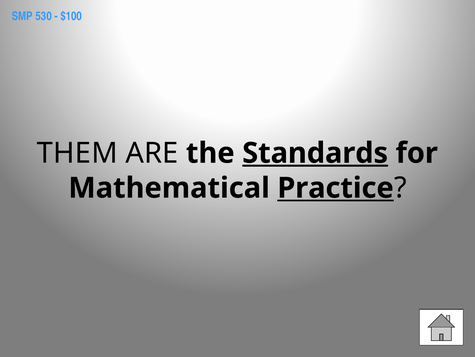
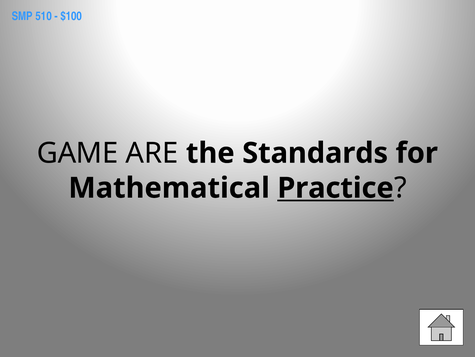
530: 530 -> 510 (44, 16)
THEM: THEM -> GAME (77, 153)
Standards underline: present -> none (315, 153)
